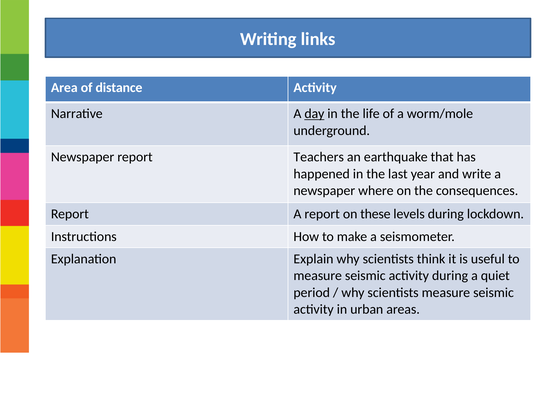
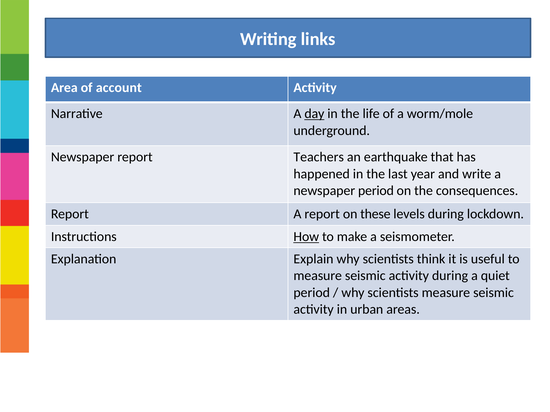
distance: distance -> account (119, 88)
newspaper where: where -> period (376, 191)
How underline: none -> present (306, 237)
